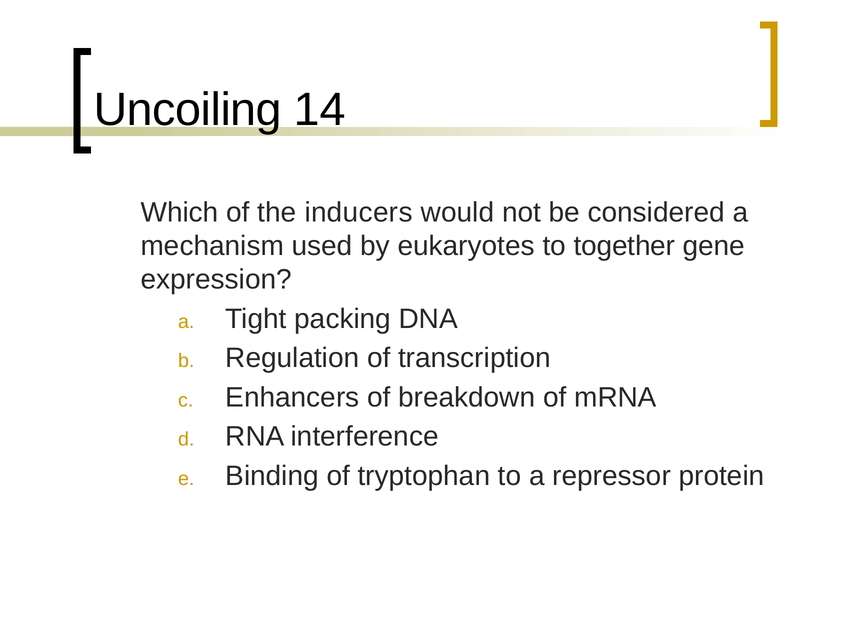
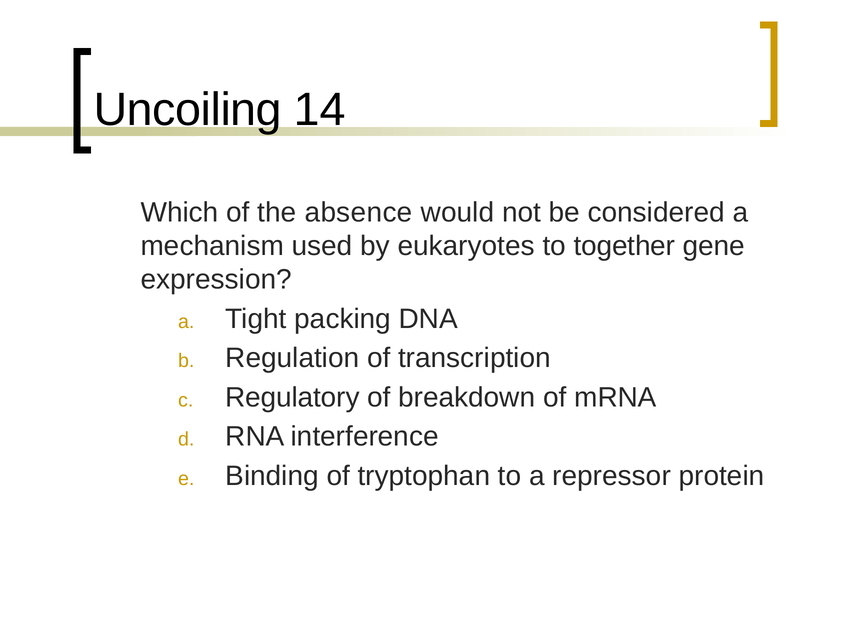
inducers: inducers -> absence (359, 212)
Enhancers: Enhancers -> Regulatory (292, 397)
